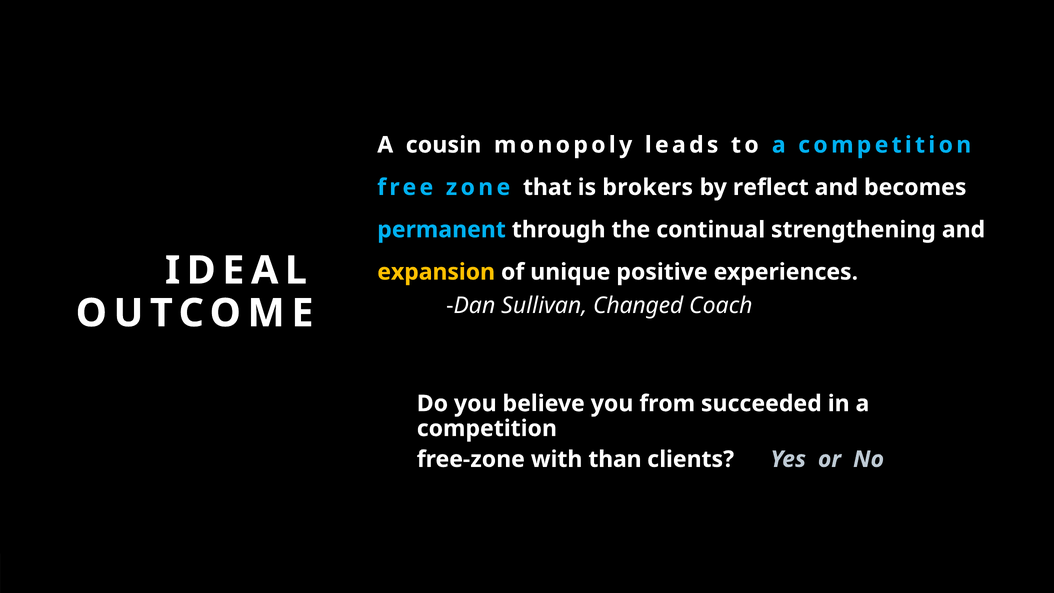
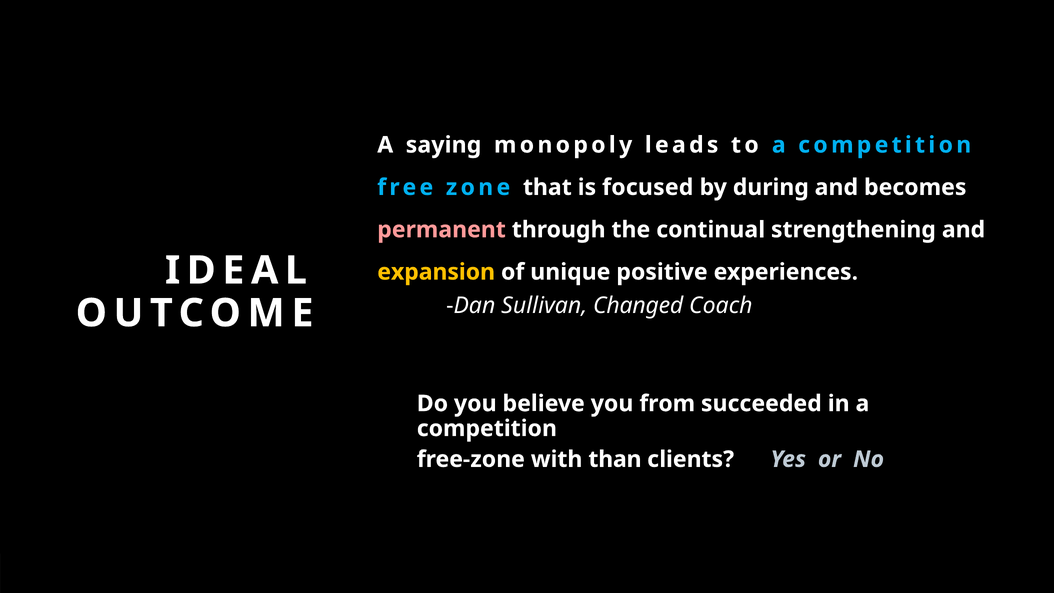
cousin: cousin -> saying (444, 145)
brokers: brokers -> focused (648, 187)
reflect: reflect -> during (771, 187)
permanent colour: light blue -> pink (442, 230)
